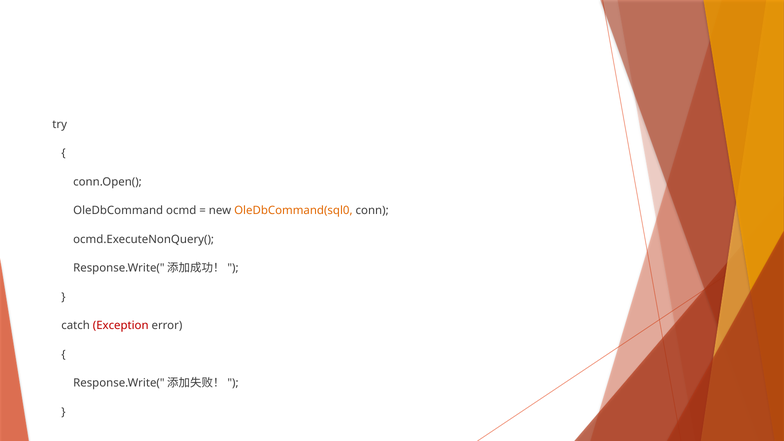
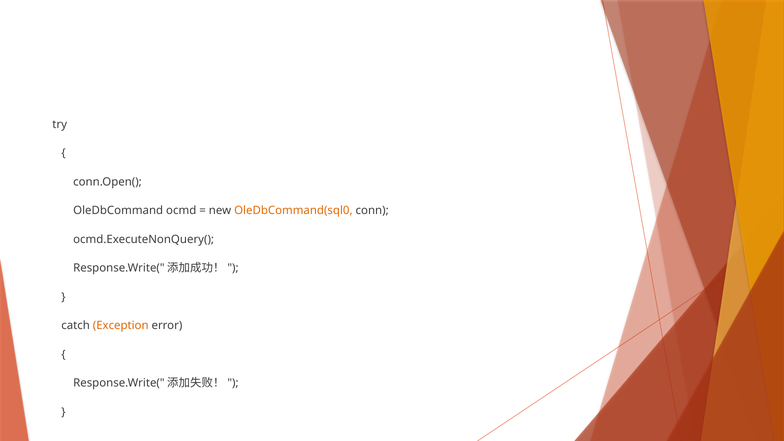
Exception colour: red -> orange (121, 326)
